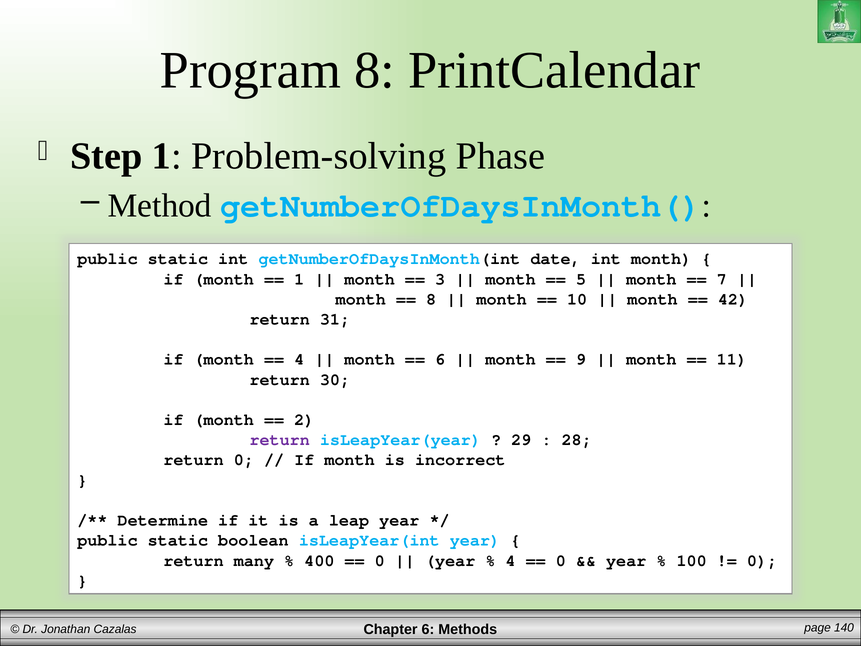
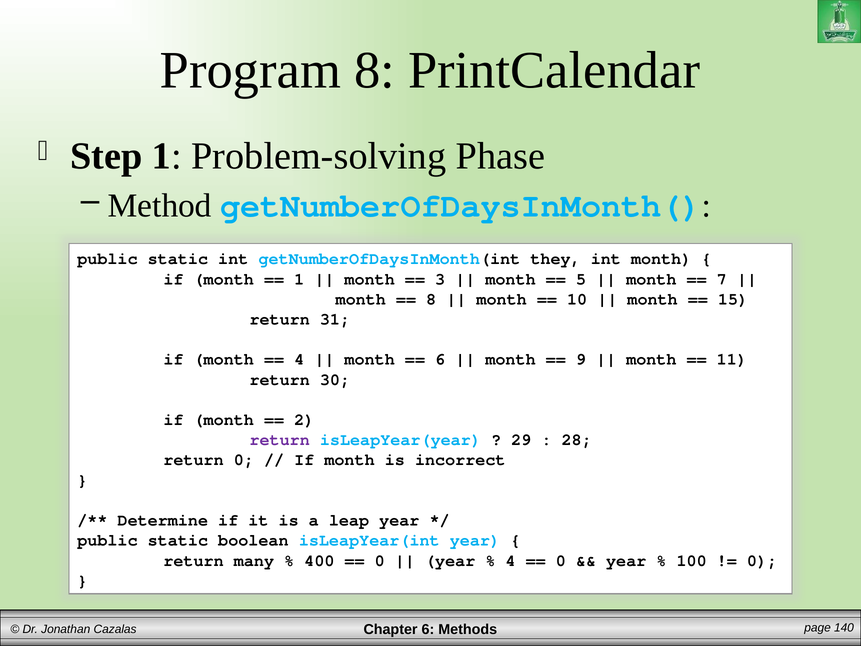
date: date -> they (556, 259)
42: 42 -> 15 (733, 299)
